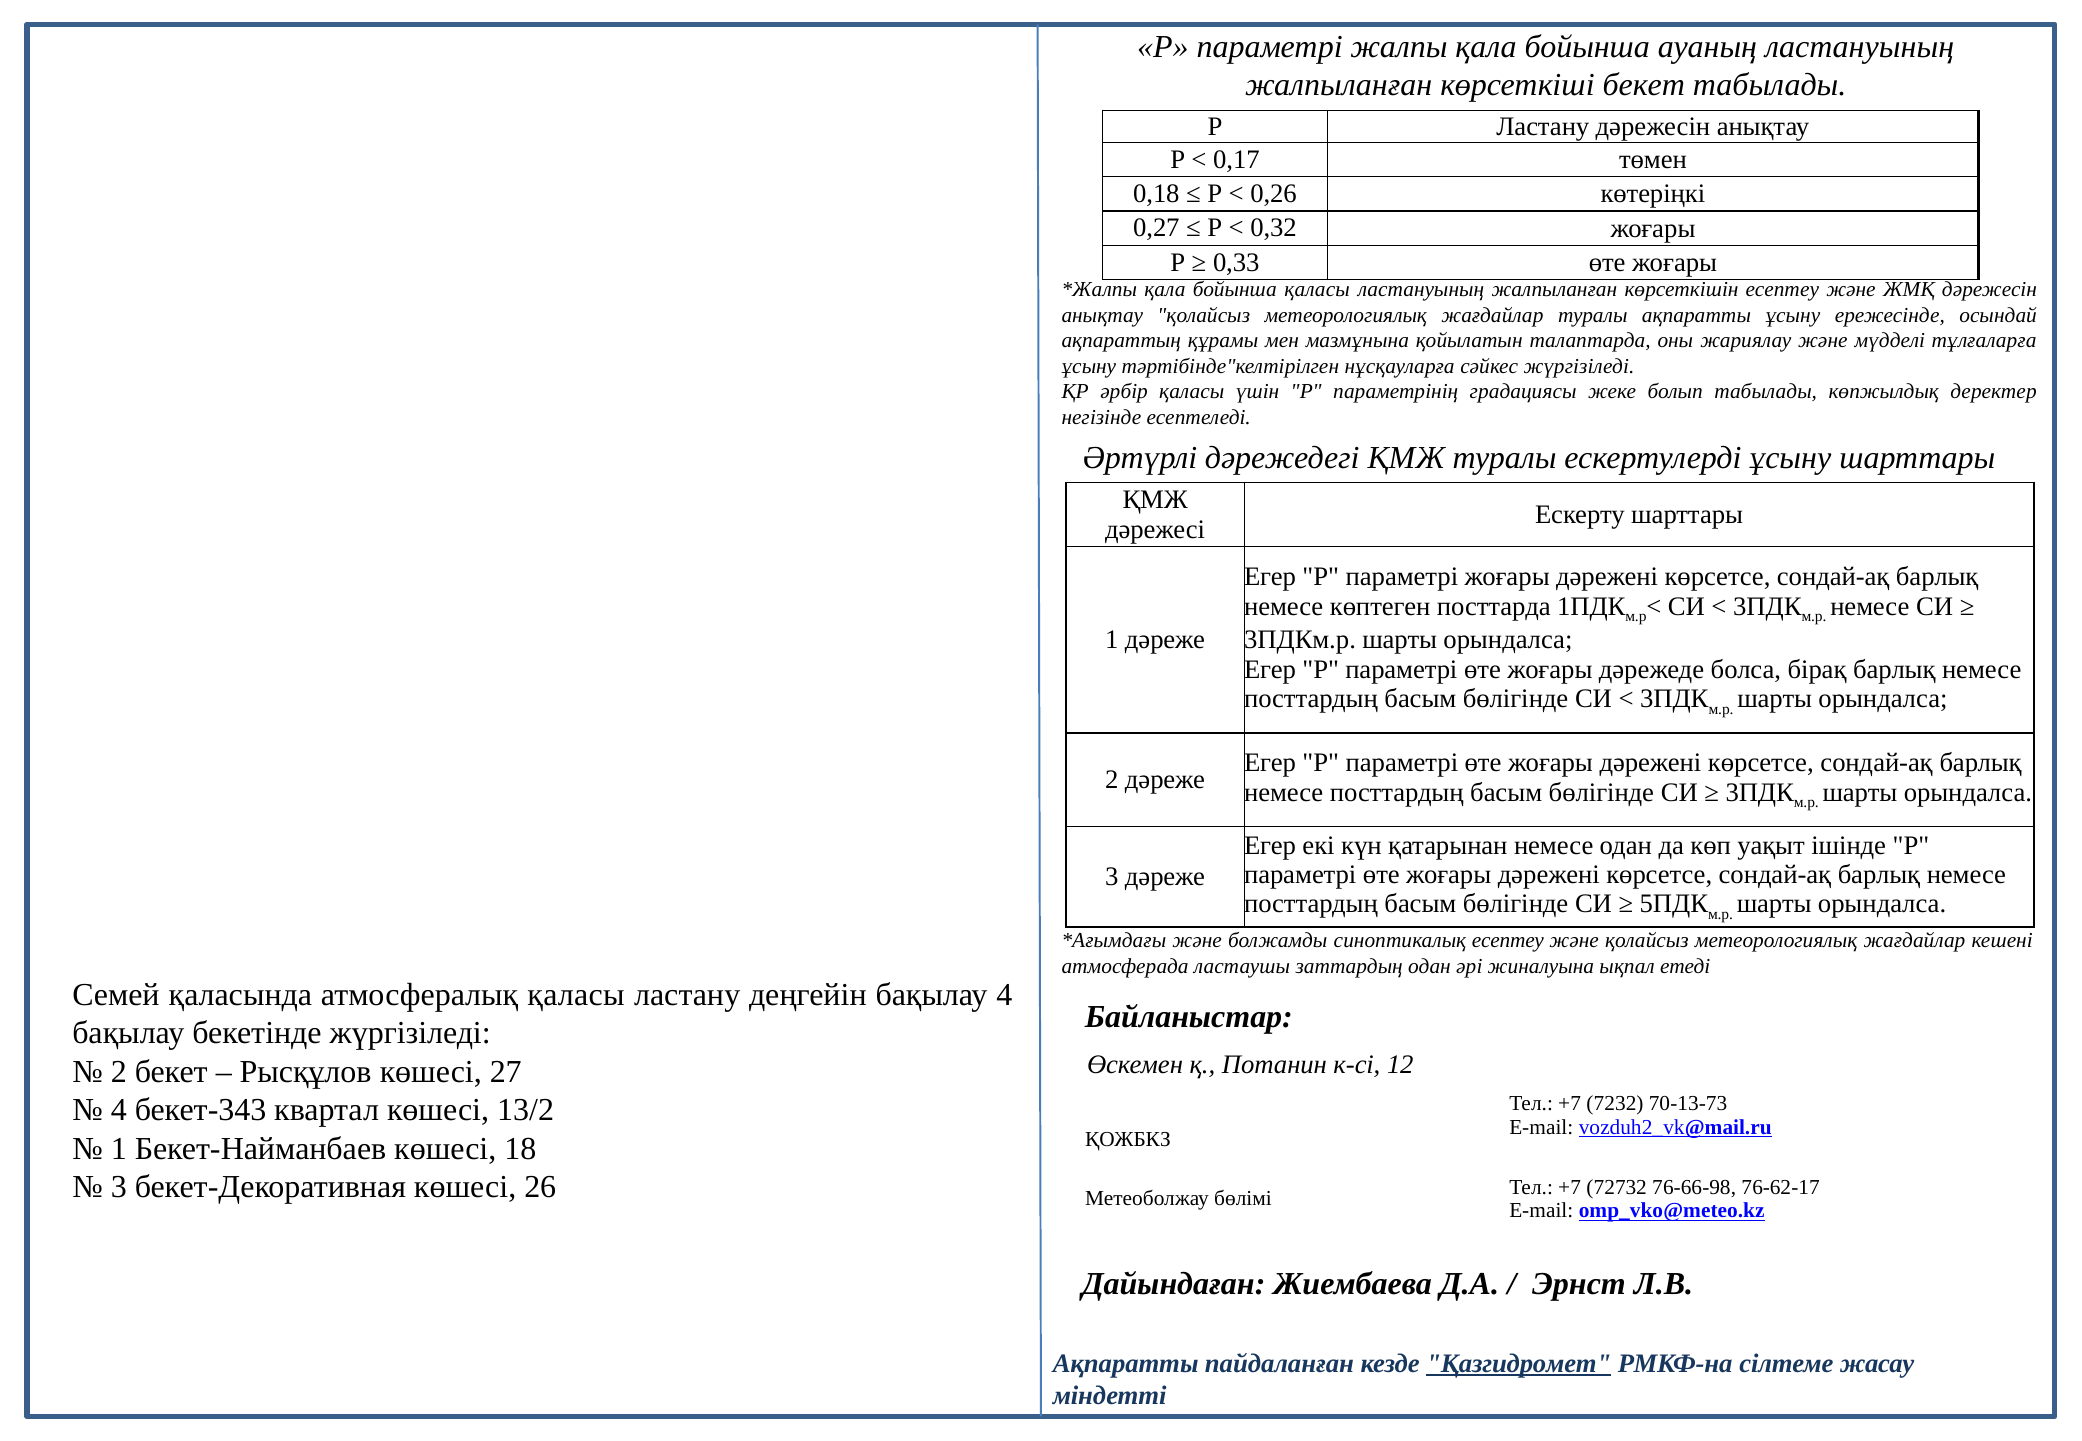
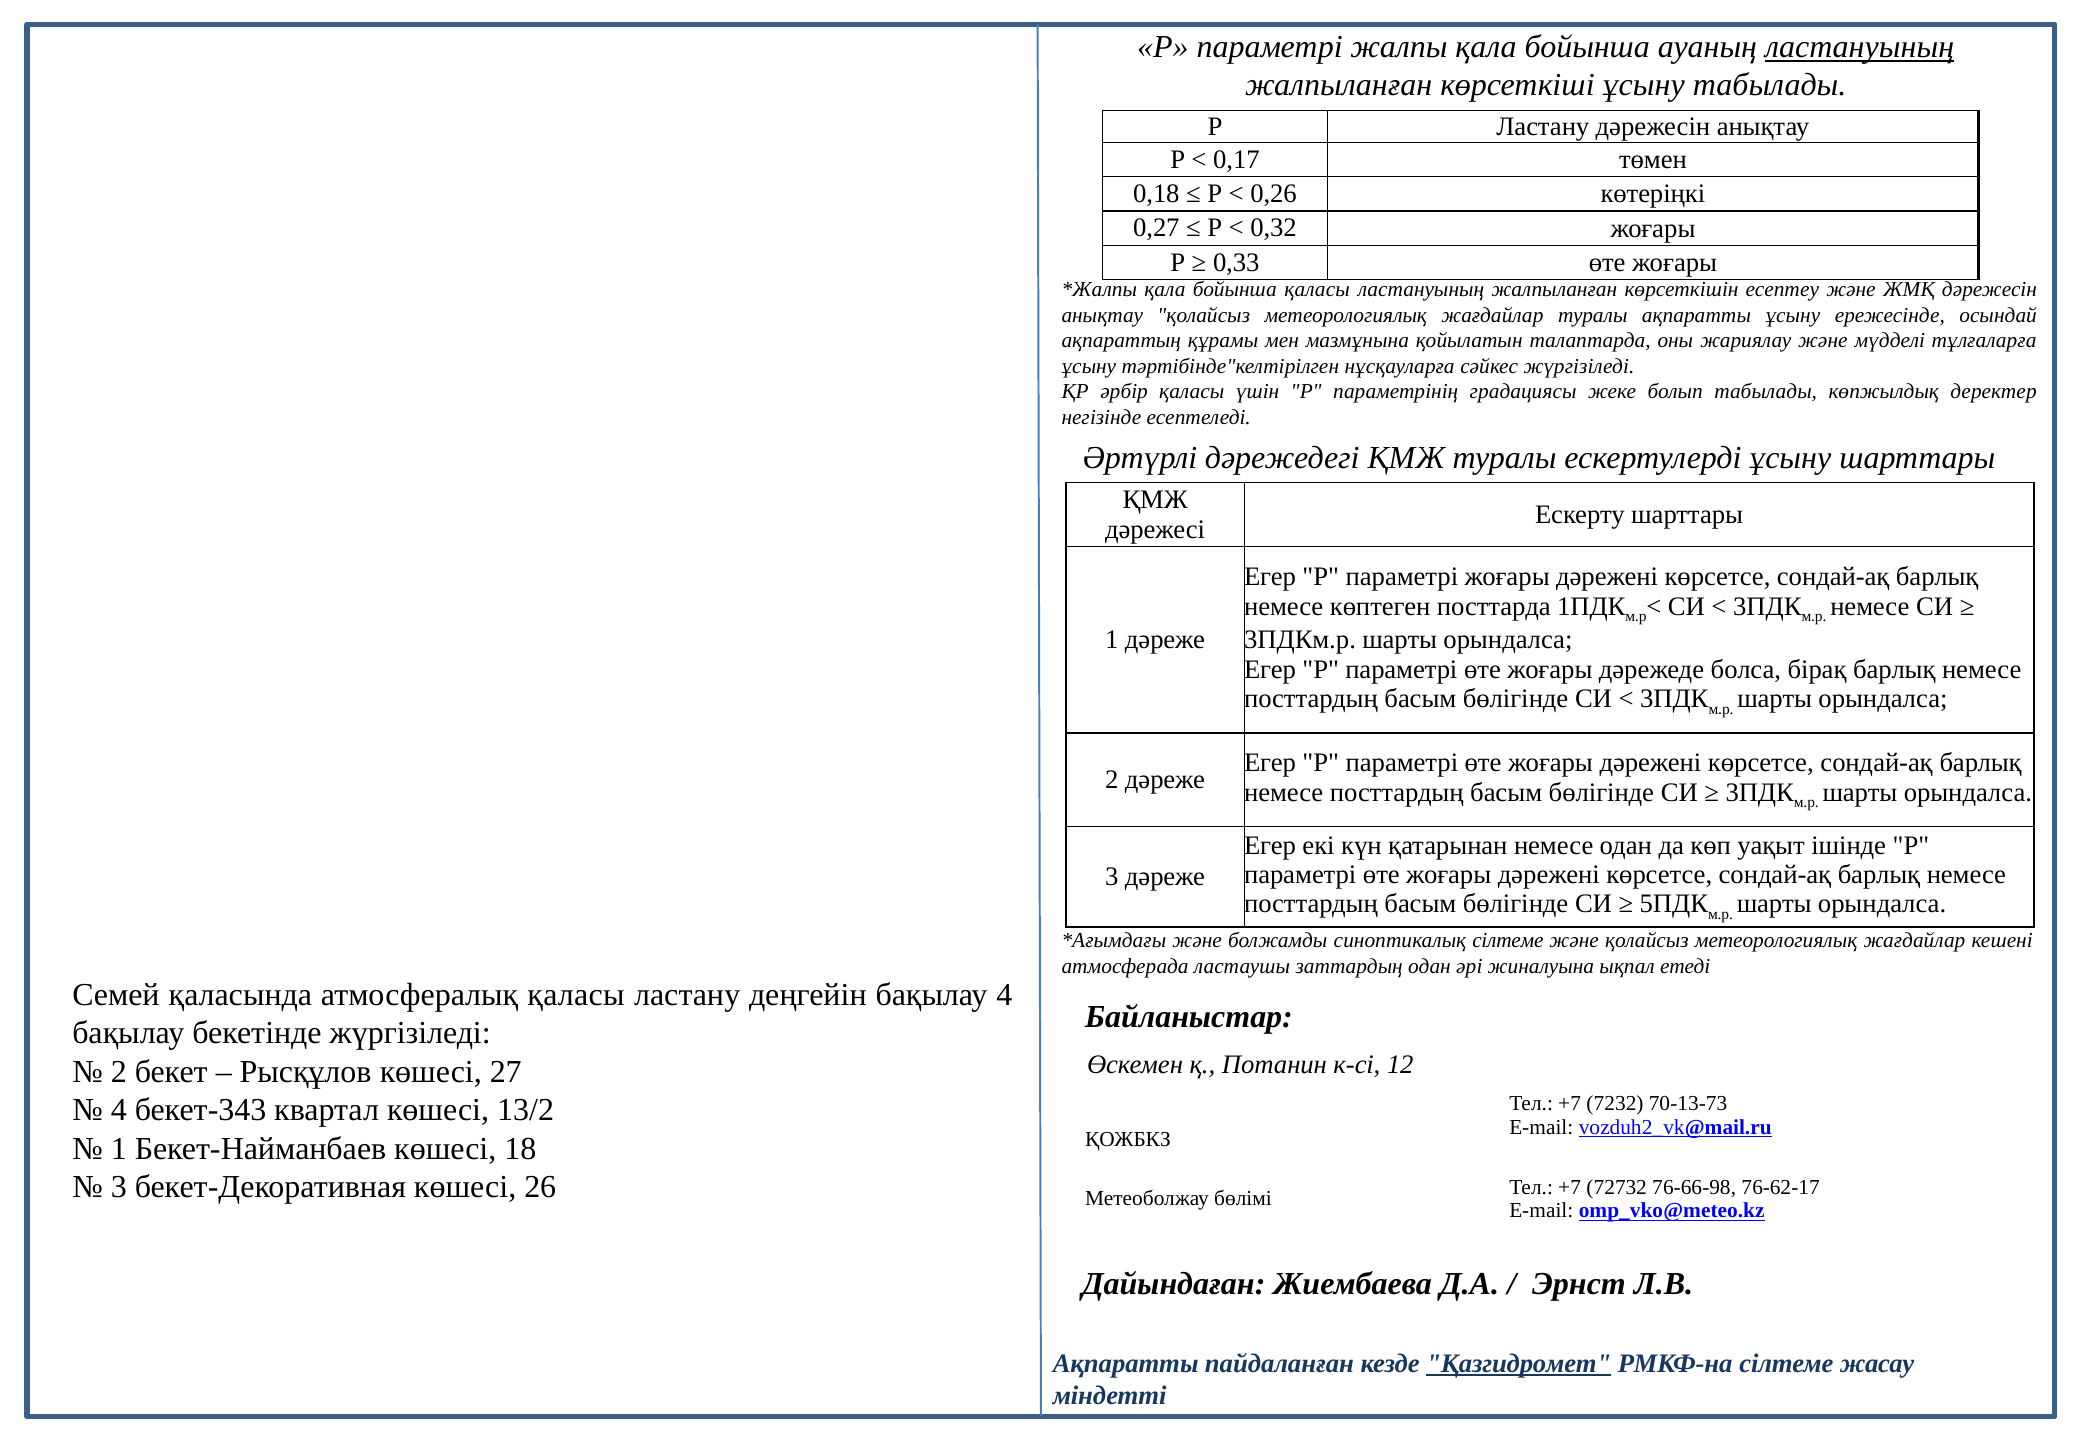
ластануының underline: none -> present (1860, 47)
көрсеткіші бекет: бекет -> ұсыну (1644, 85)
синоптикалық есептеу: есептеу -> сілтеме (1508, 941)
